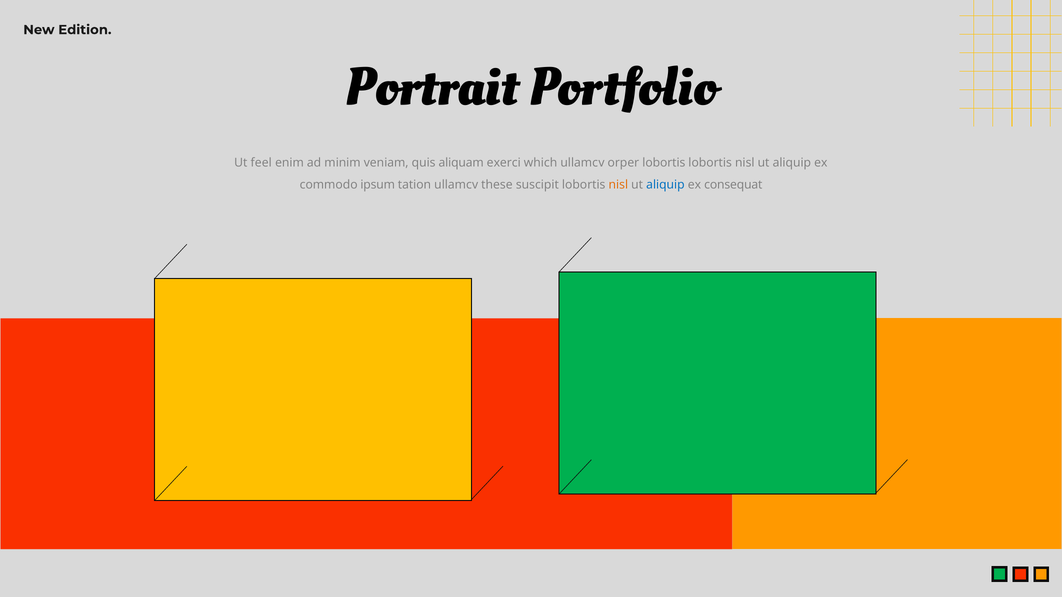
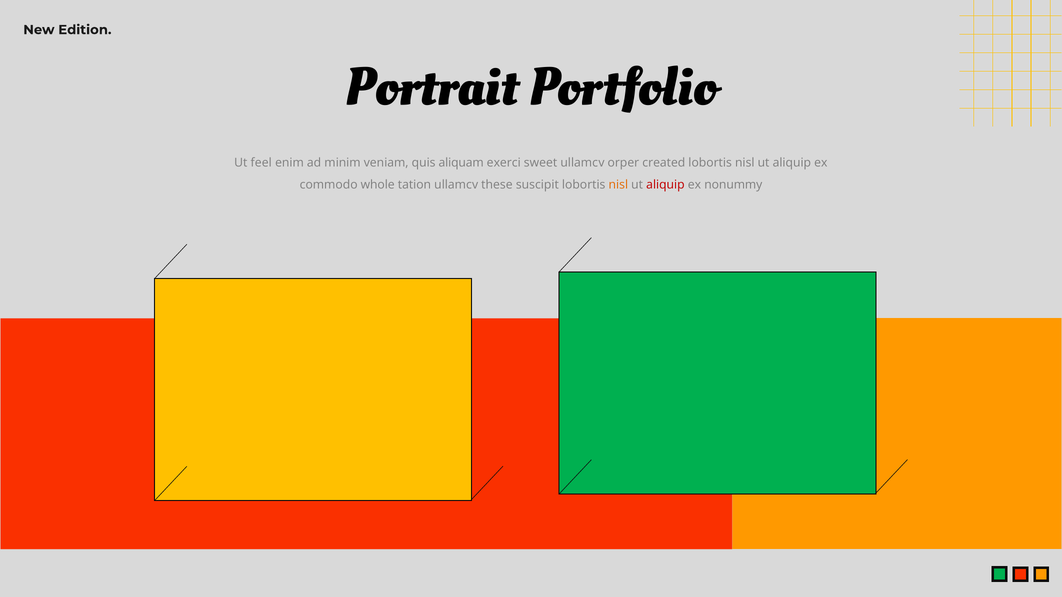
which: which -> sweet (541, 163)
orper lobortis: lobortis -> created (664, 163)
ipsum: ipsum -> whole (378, 185)
aliquip colour: blue -> red (665, 185)
consequat: consequat -> nonummy (733, 185)
